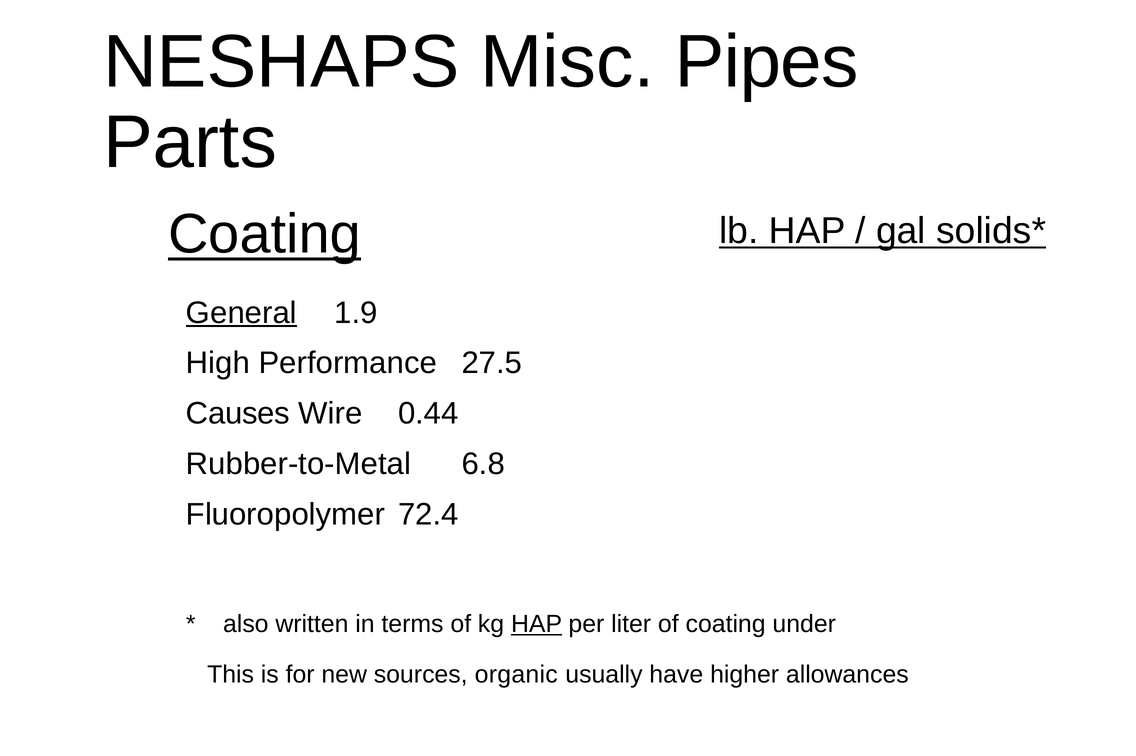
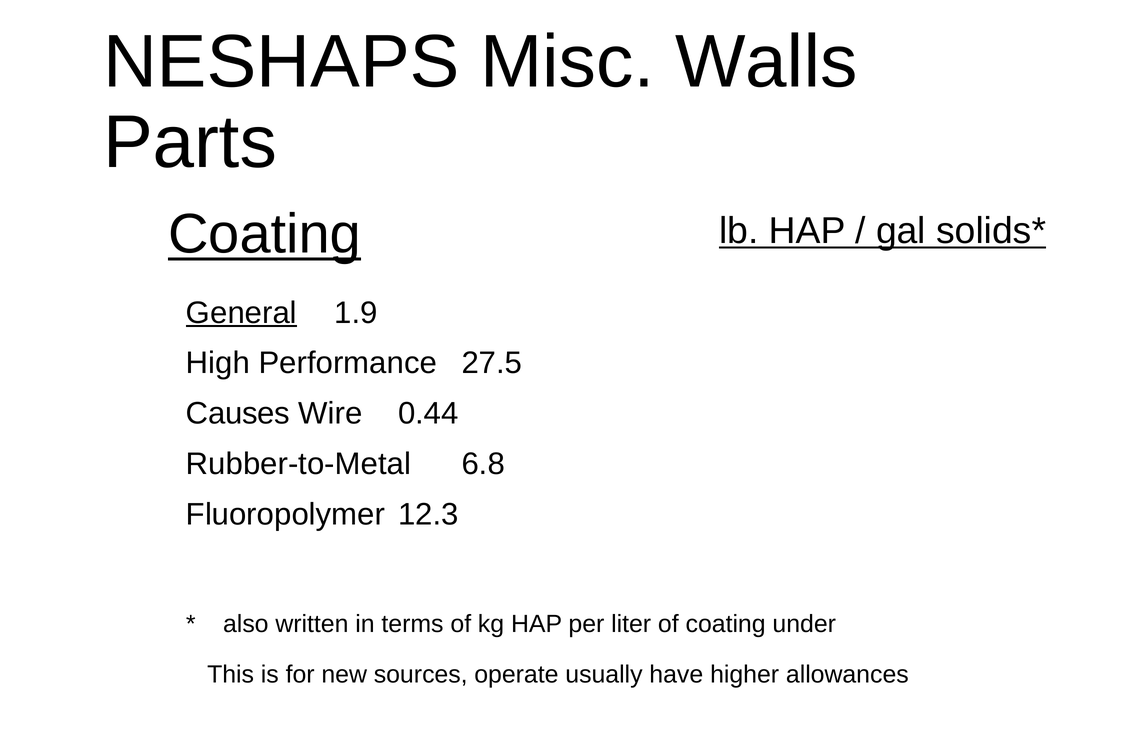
Pipes: Pipes -> Walls (766, 62)
72.4: 72.4 -> 12.3 (428, 515)
HAP underline: present -> none (537, 624)
organic: organic -> operate (516, 675)
